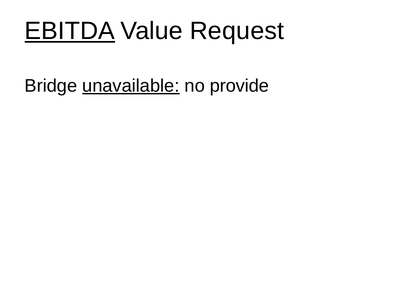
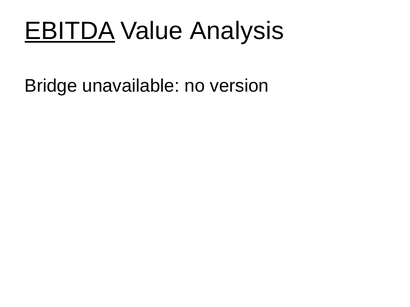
Request: Request -> Analysis (237, 31)
unavailable underline: present -> none (131, 86)
provide: provide -> version (239, 86)
